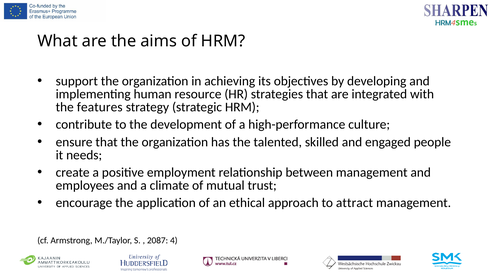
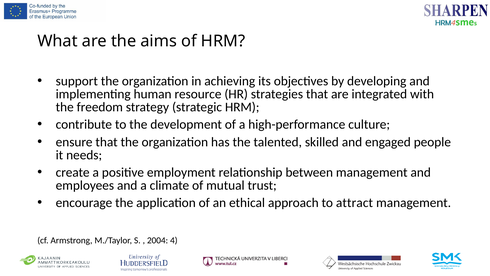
features: features -> freedom (100, 107)
2087: 2087 -> 2004 (158, 240)
